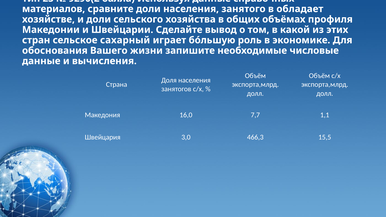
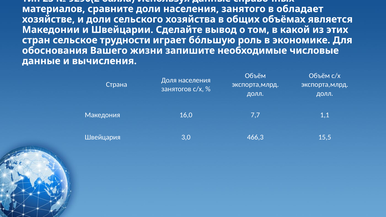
профиля: профиля -> является (330, 19)
сахарный: сахарный -> трудности (125, 40)
